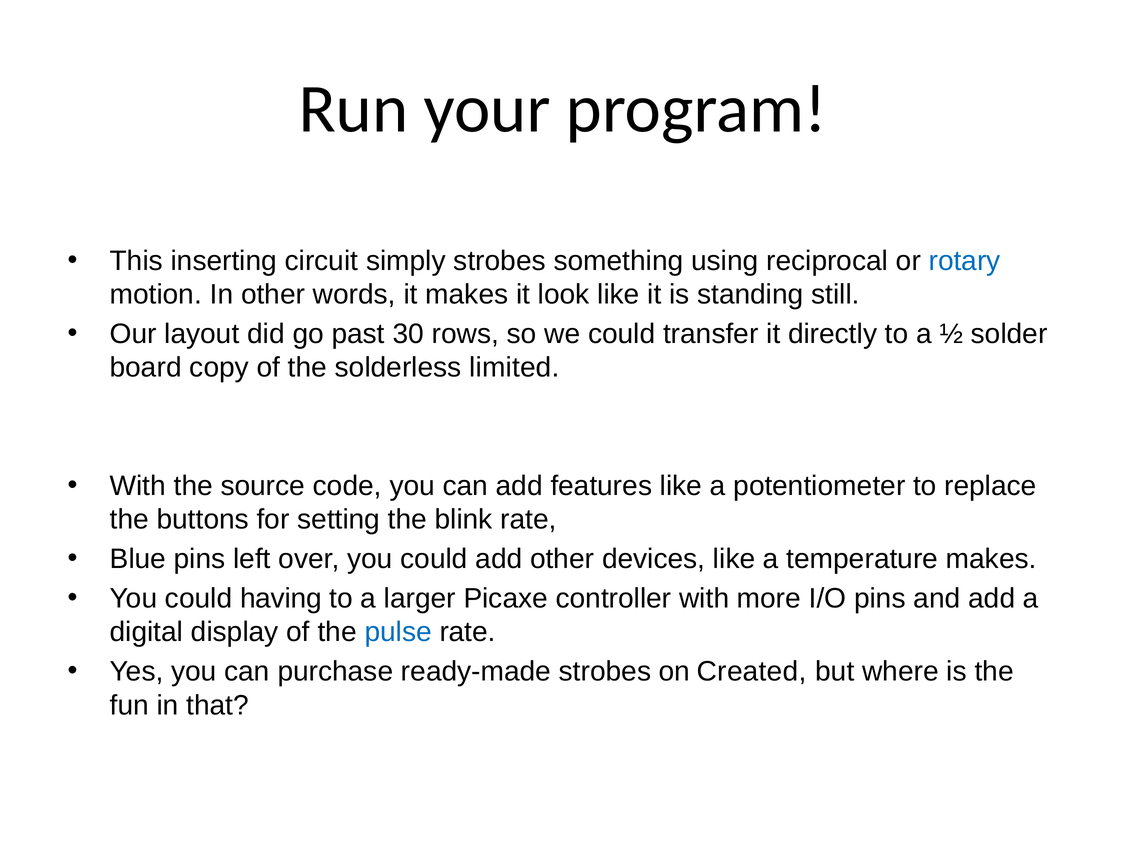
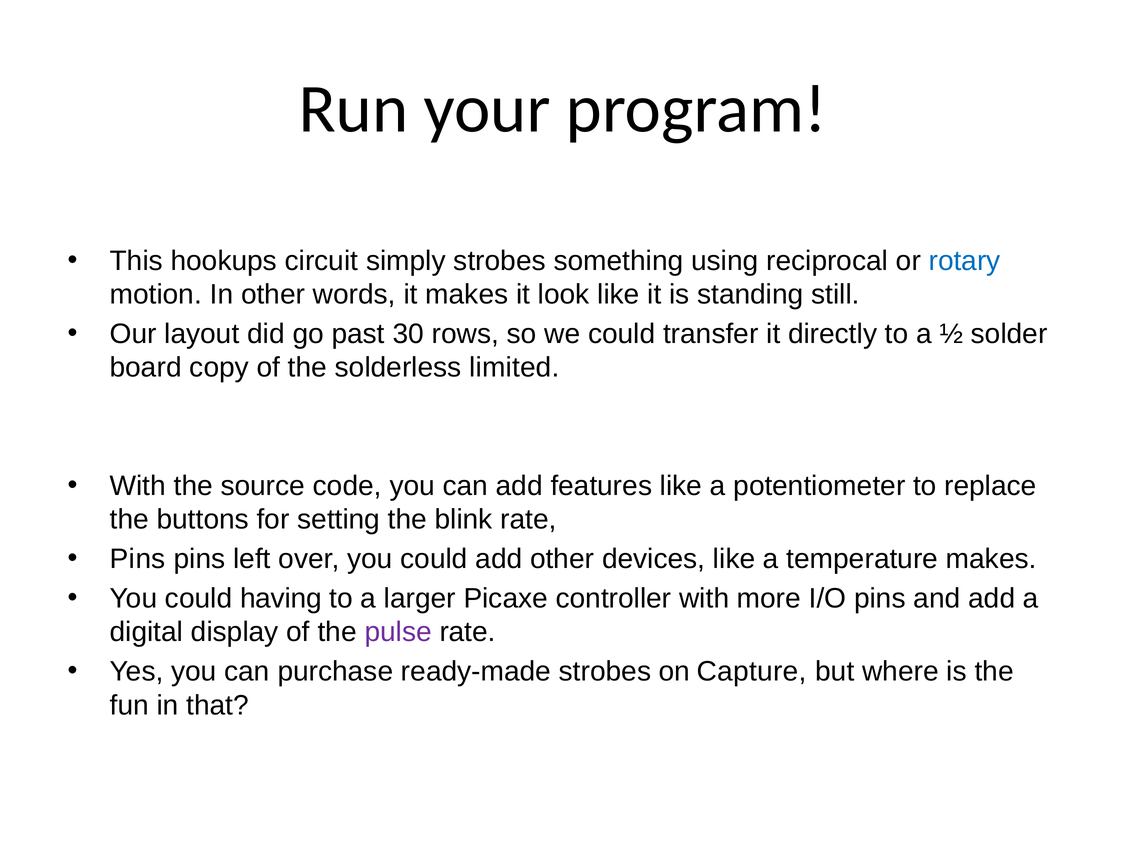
inserting: inserting -> hookups (224, 261)
Blue: Blue -> Pins (138, 559)
pulse colour: blue -> purple (398, 633)
Created: Created -> Capture (752, 672)
